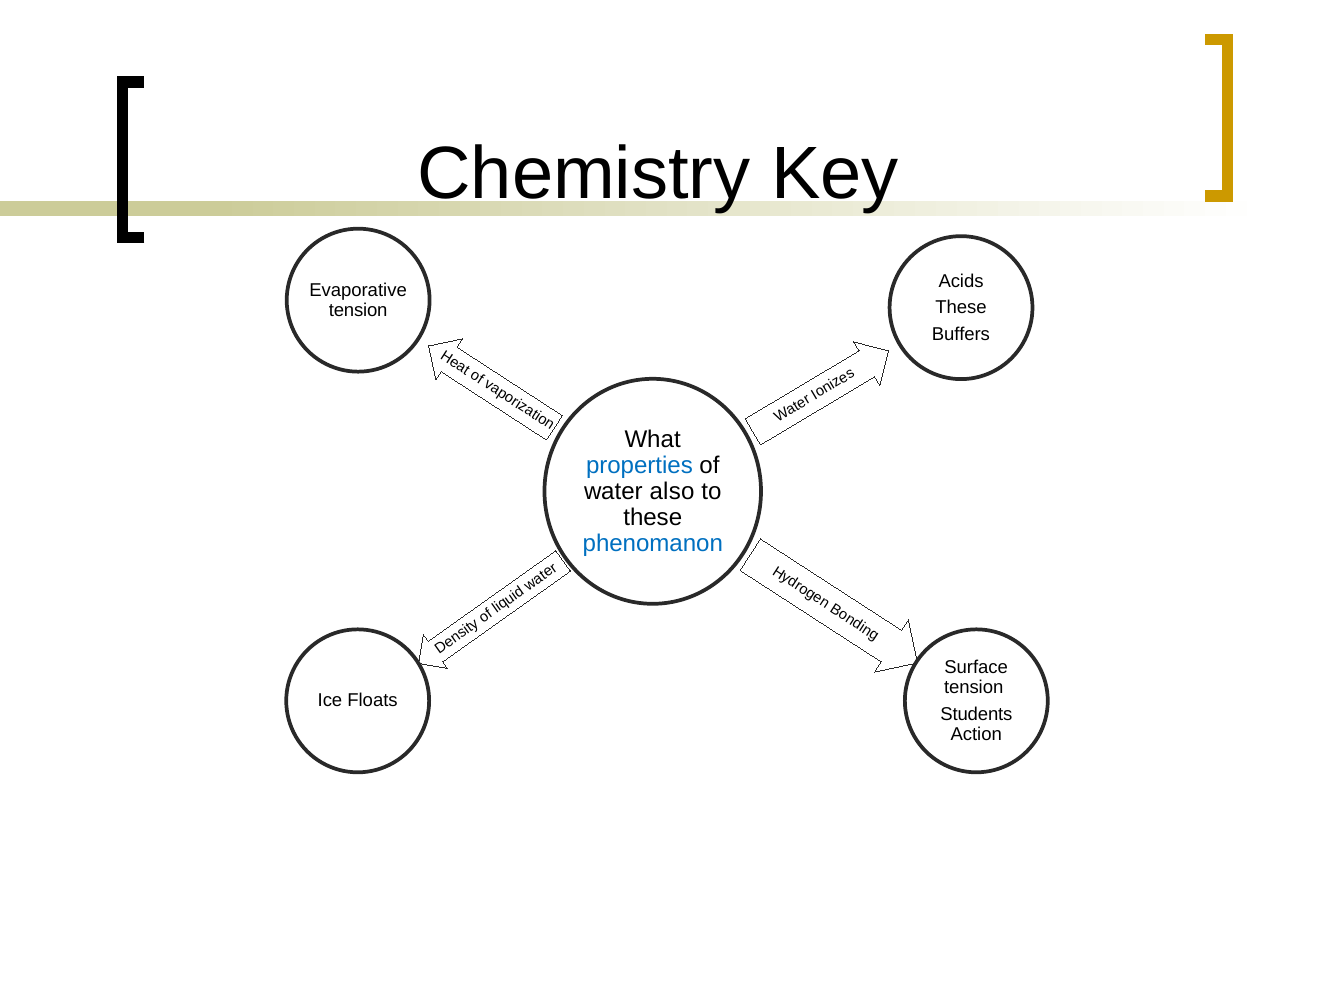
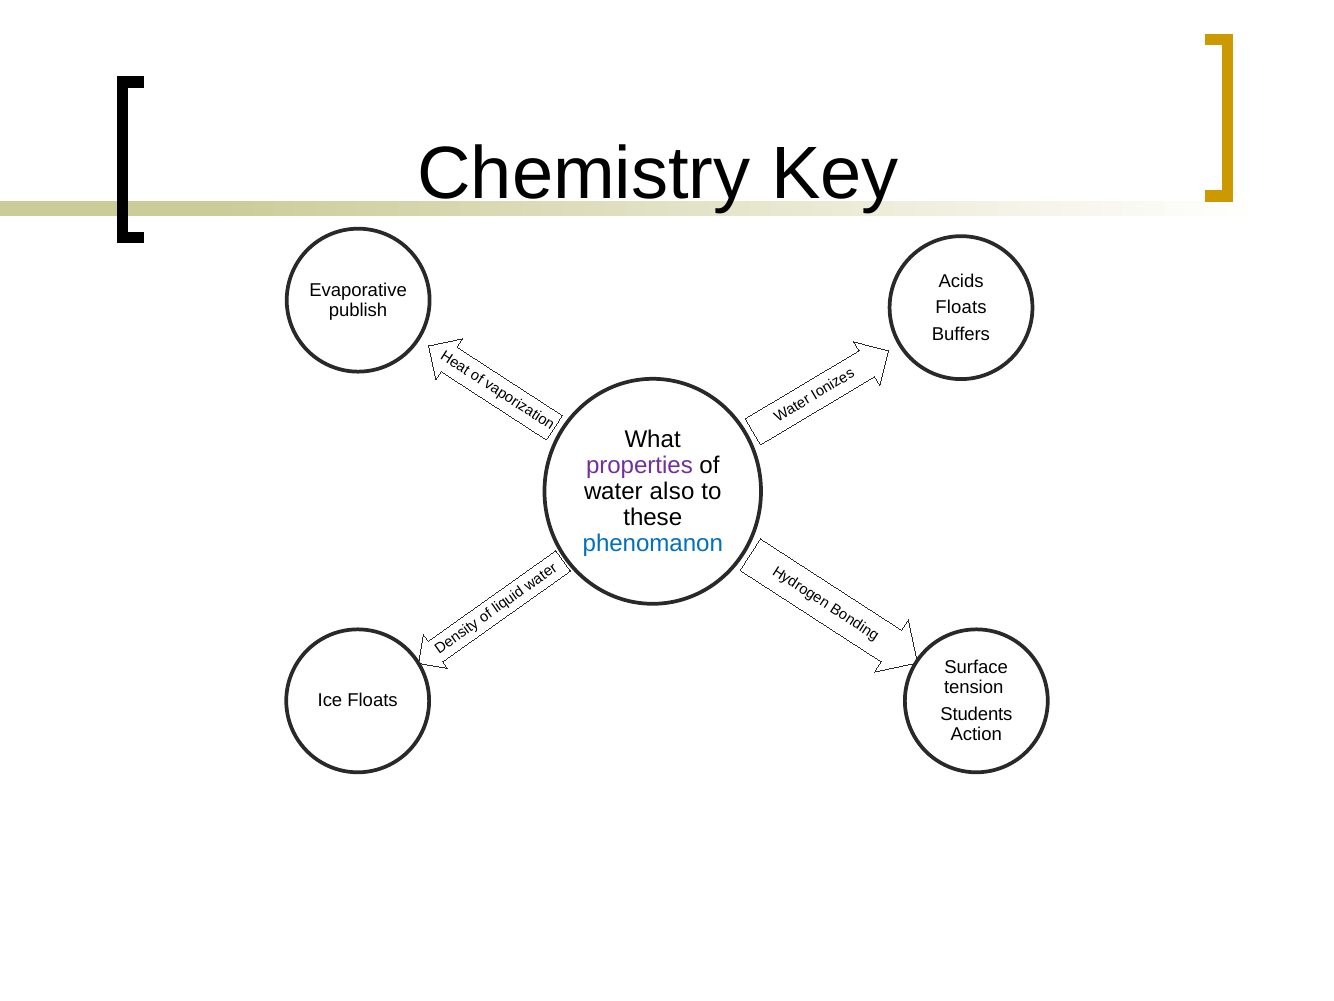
These: These -> Floats (961, 307)
tension: tension -> publish (358, 310)
properties colour: blue -> purple (639, 465)
